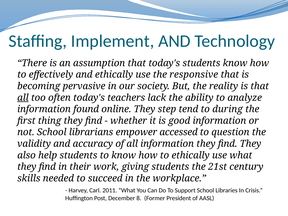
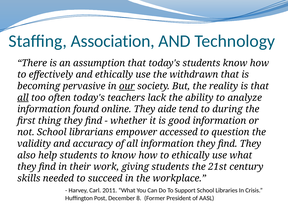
Implement: Implement -> Association (113, 41)
responsive: responsive -> withdrawn (194, 75)
our underline: none -> present (127, 86)
step: step -> aide (167, 109)
